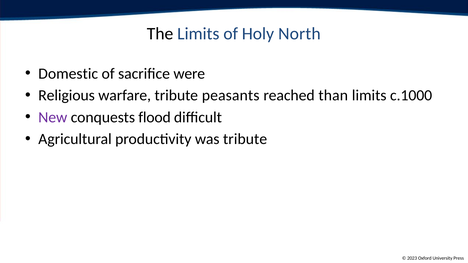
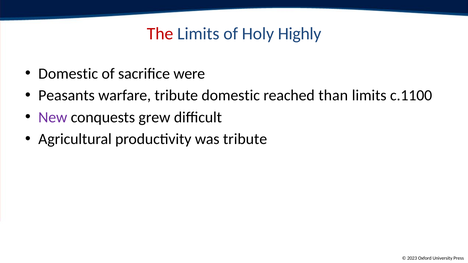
The colour: black -> red (160, 34)
North: North -> Highly (300, 34)
Religious: Religious -> Peasants (67, 96)
tribute peasants: peasants -> domestic (231, 96)
c.1000: c.1000 -> c.1100 (411, 96)
flood: flood -> grew (154, 117)
